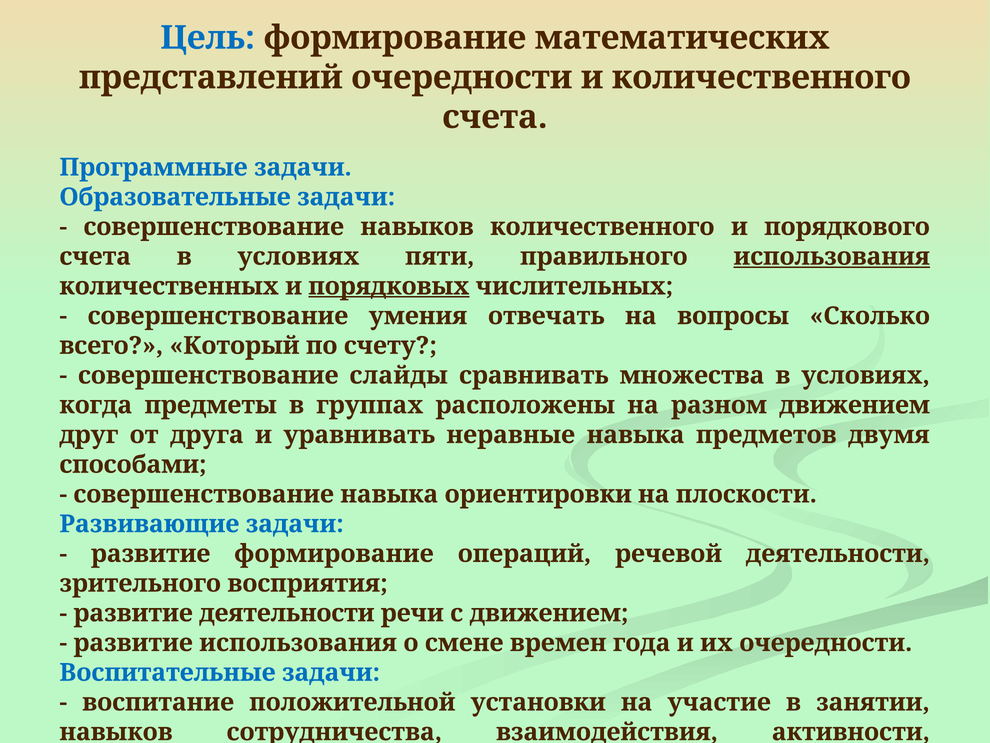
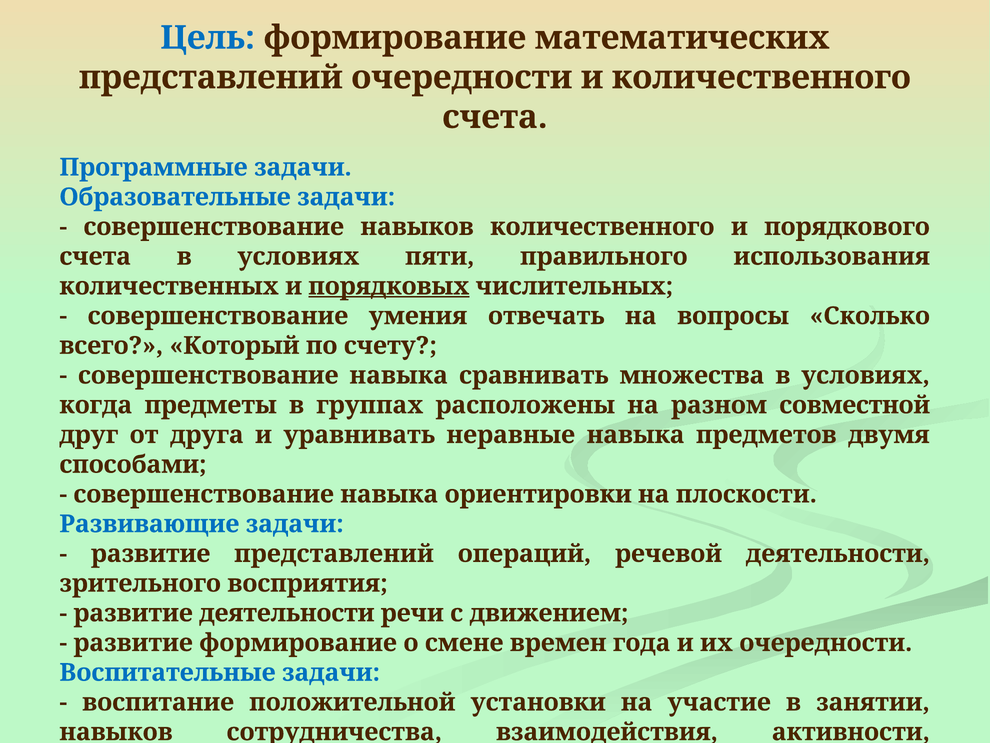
использования underline: present -> none (832, 256)
слайды: слайды -> навыка (399, 375)
разном движением: движением -> совместной (855, 405)
развитие формирование: формирование -> представлений (334, 553)
развитие использования: использования -> формирование (298, 642)
